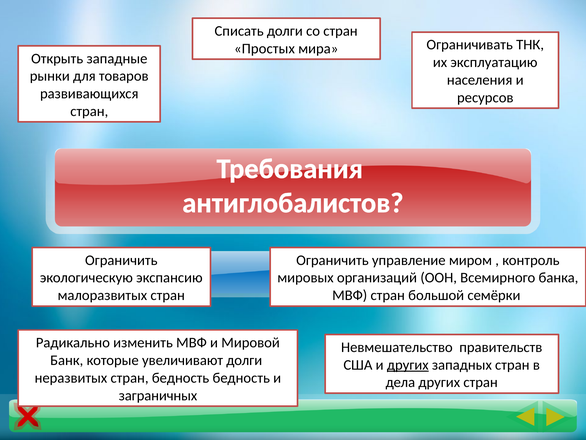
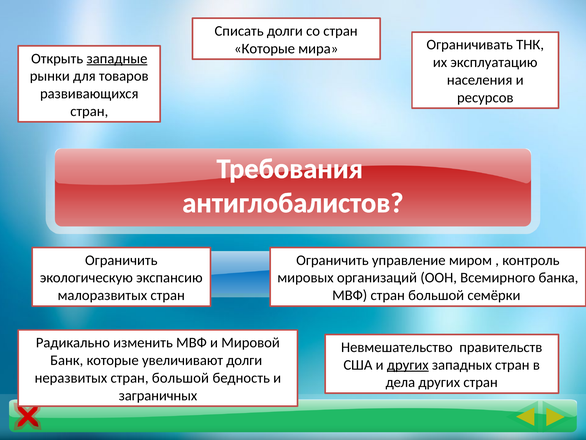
Простых: Простых -> Которые (265, 49)
западные underline: none -> present (117, 58)
неразвитых стран бедность: бедность -> большой (180, 377)
